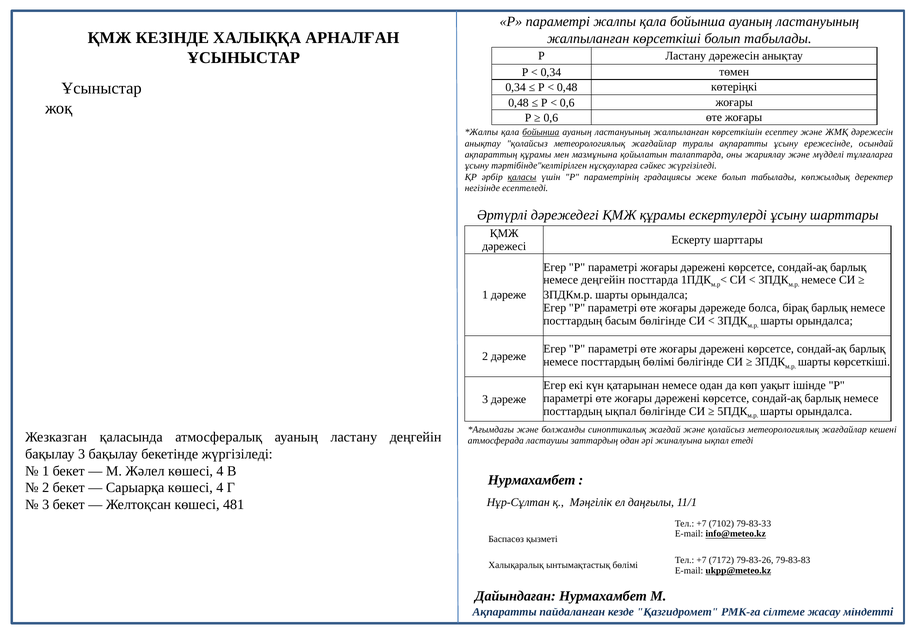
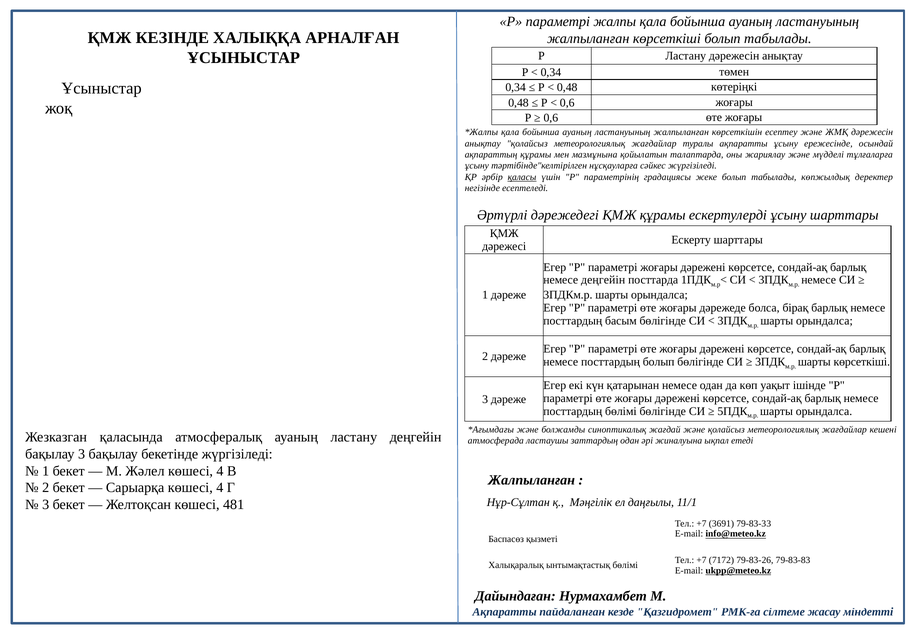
бойынша underline: present -> none (541, 132)
посттардың бөлімі: бөлімі -> болып (659, 362)
посттардың ықпал: ықпал -> бөлімі (621, 411)
Нурмахамбет: Нурмахамбет -> Жалпыланған (532, 480)
7102: 7102 -> 3691 (721, 524)
